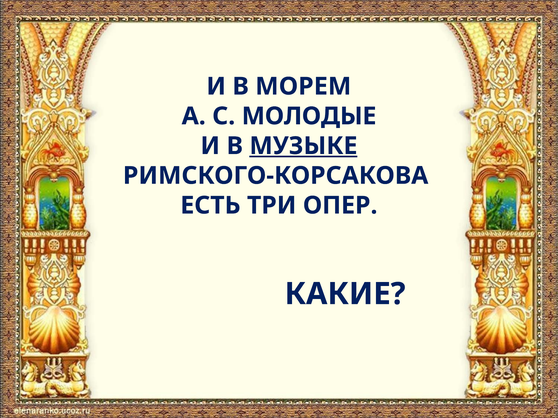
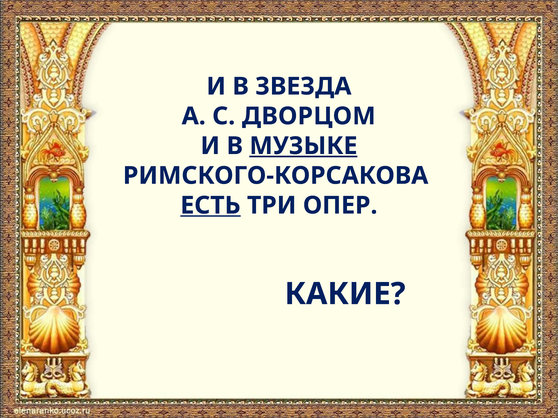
МОРЕМ: МОРЕМ -> ЗВЕЗДА (303, 86)
МОЛОДЫЕ: МОЛОДЫЕ -> ДВОРЦОМ (309, 116)
ЕСТЬ underline: none -> present (210, 206)
